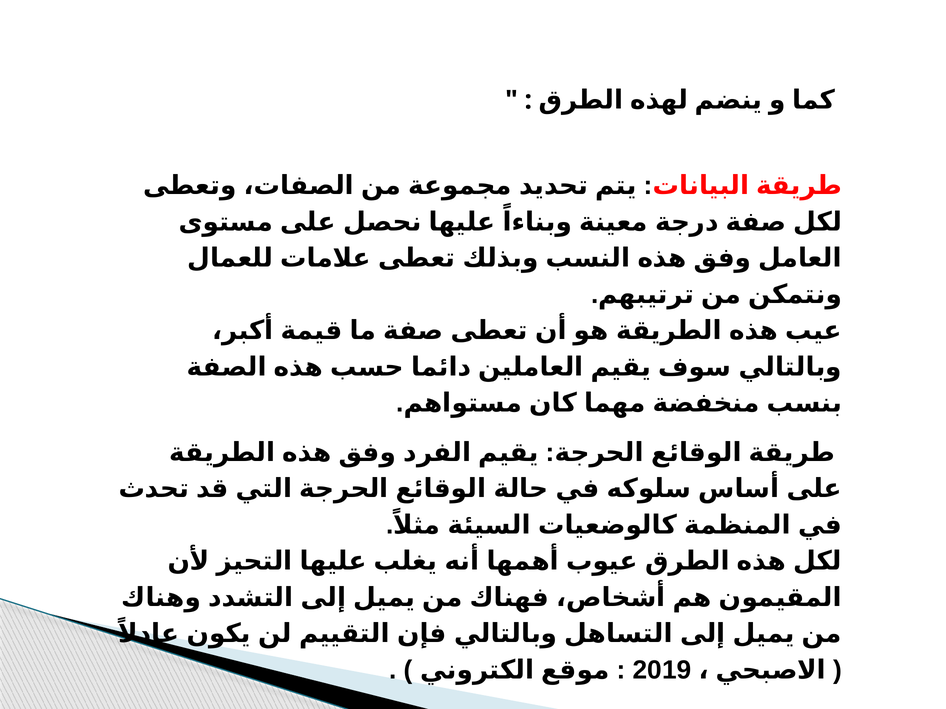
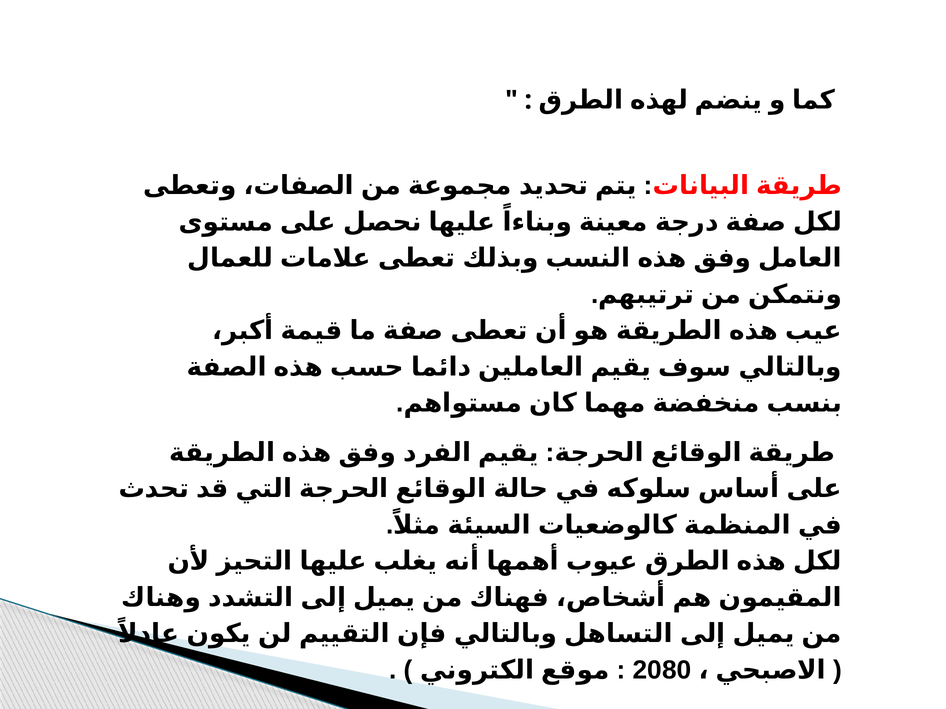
2019: 2019 -> 2080 (662, 670)
